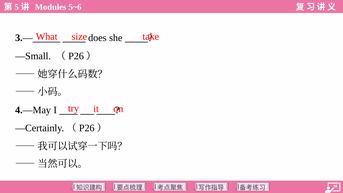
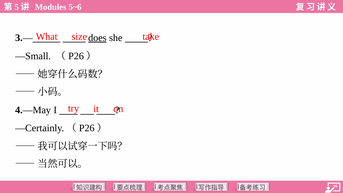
does underline: none -> present (97, 38)
